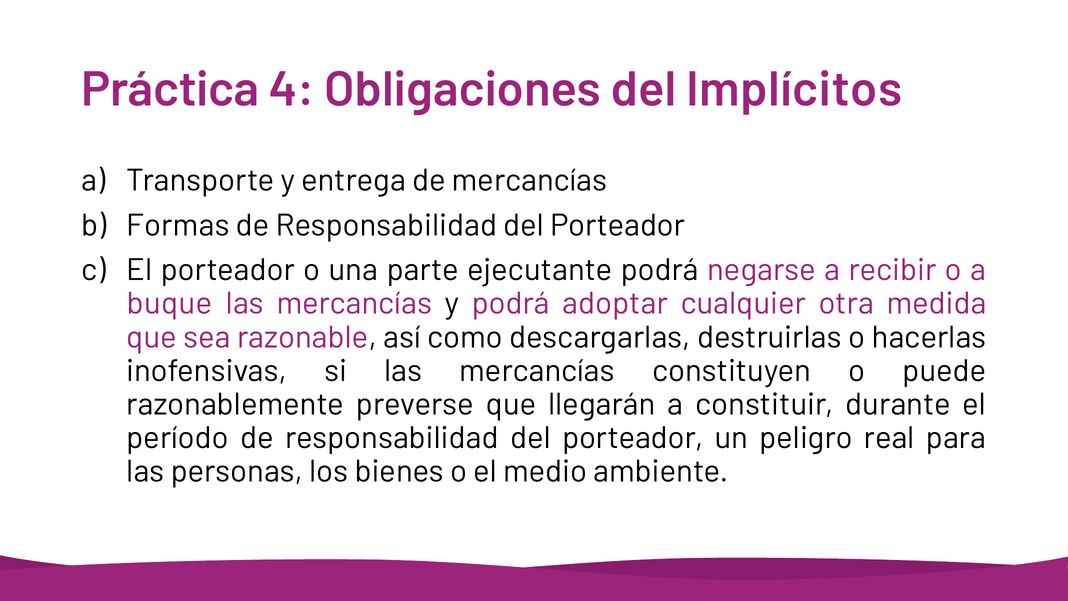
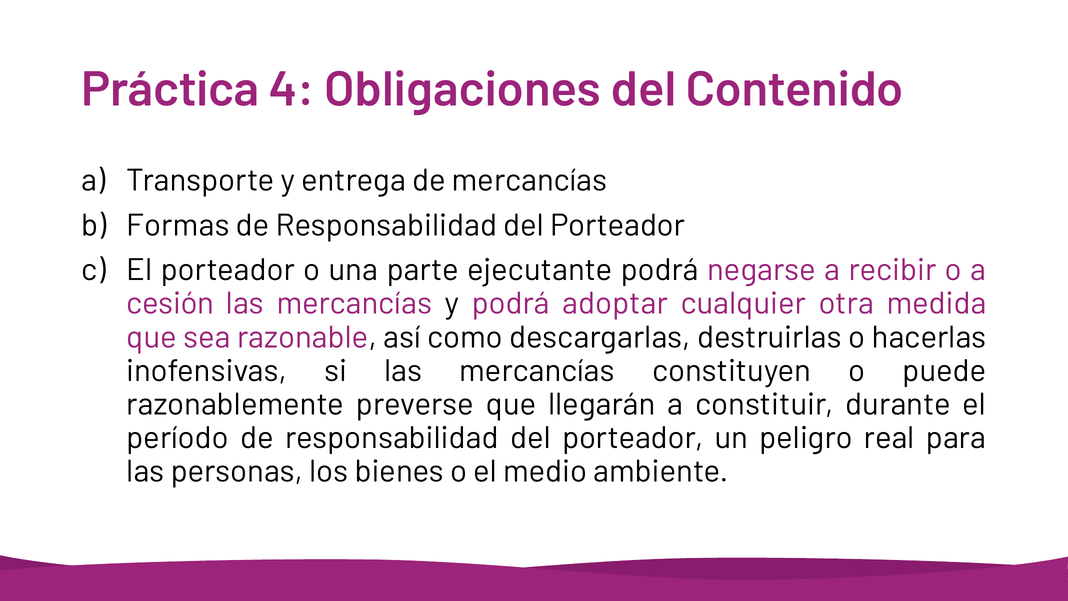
Implícitos: Implícitos -> Contenido (795, 90)
buque: buque -> cesión (170, 304)
